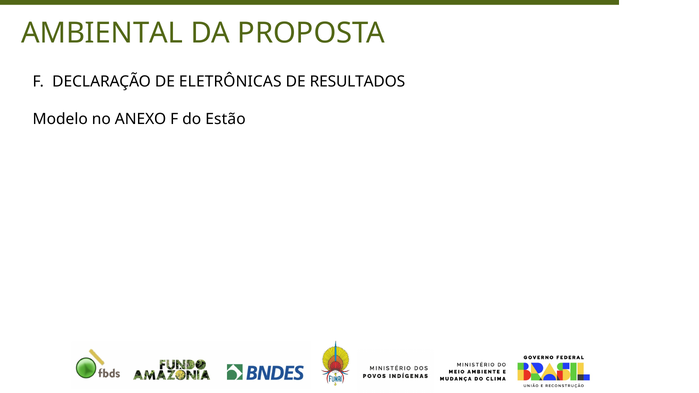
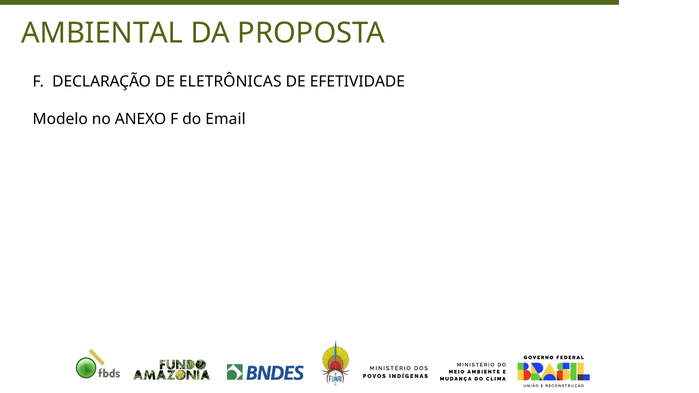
RESULTADOS: RESULTADOS -> EFETIVIDADE (357, 82)
Estão: Estão -> Email (226, 119)
